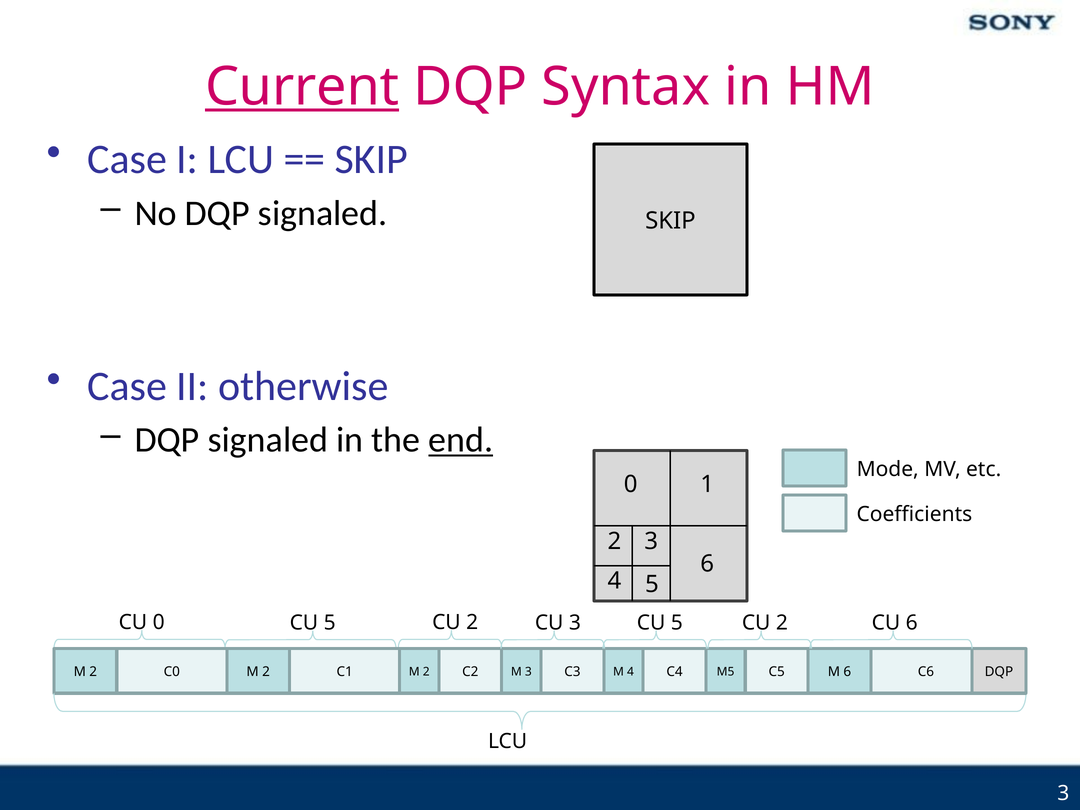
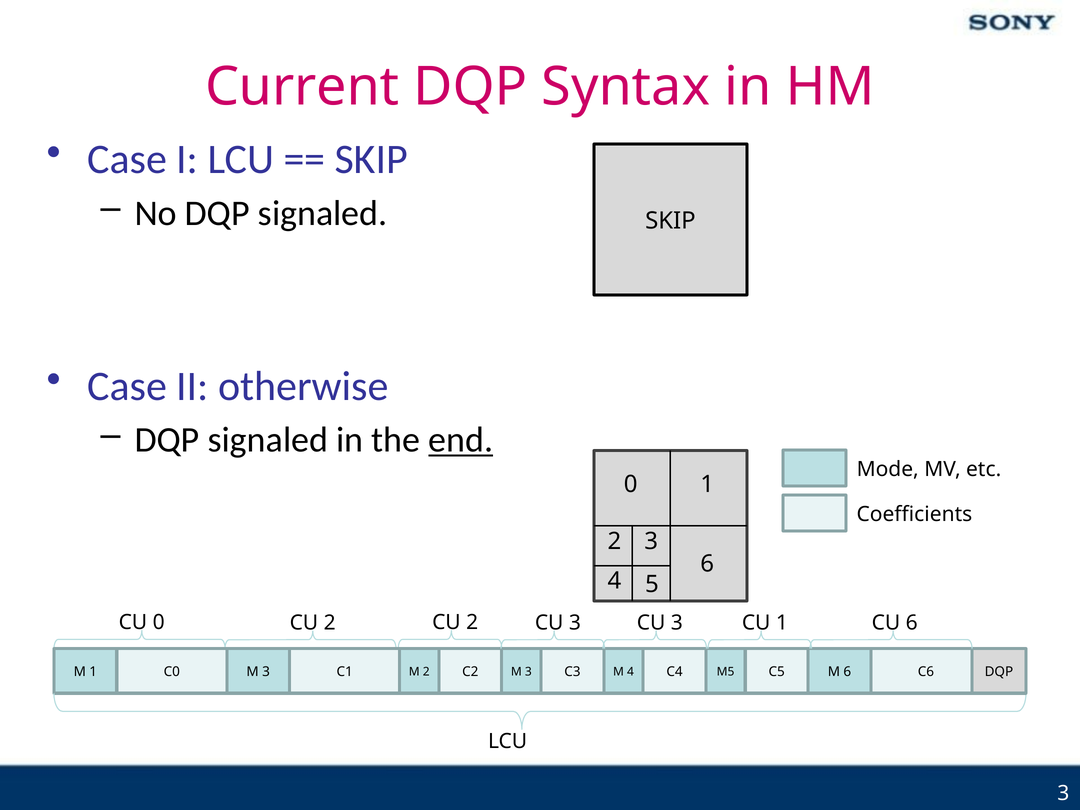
Current underline: present -> none (302, 87)
0 CU 5: 5 -> 2 (330, 623)
3 CU 5: 5 -> 3 (677, 623)
2: 2 -> 1 (782, 623)
2: 2 -> 1 (93, 672)
2: 2 -> 3 (266, 672)
